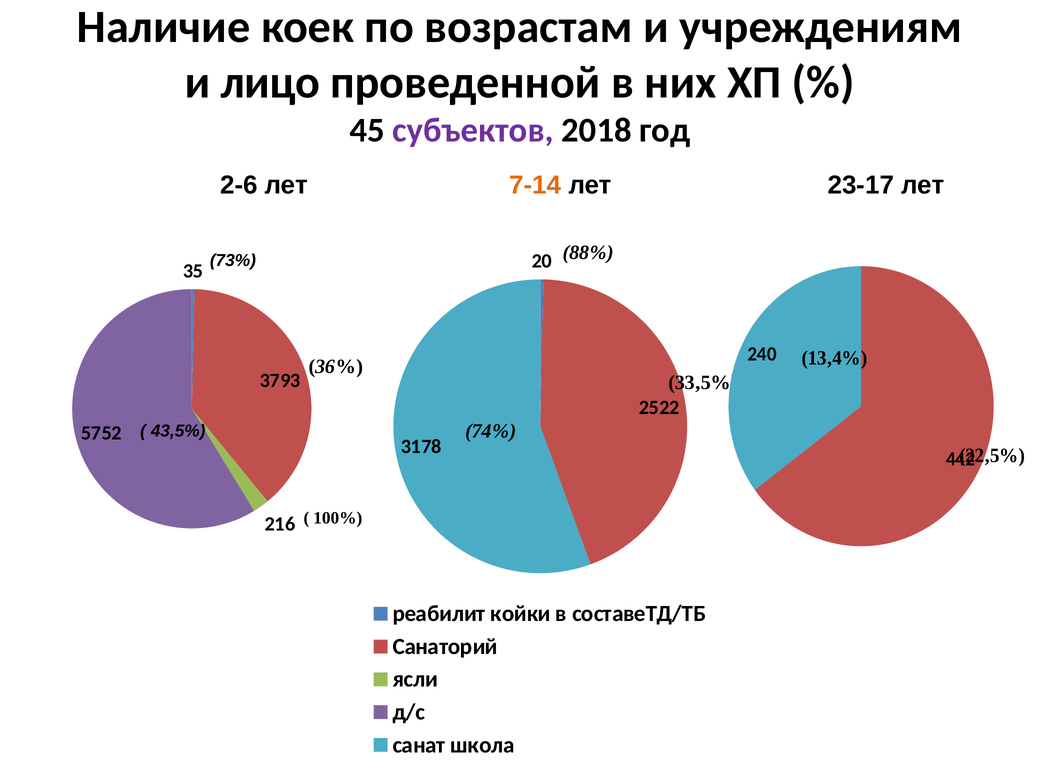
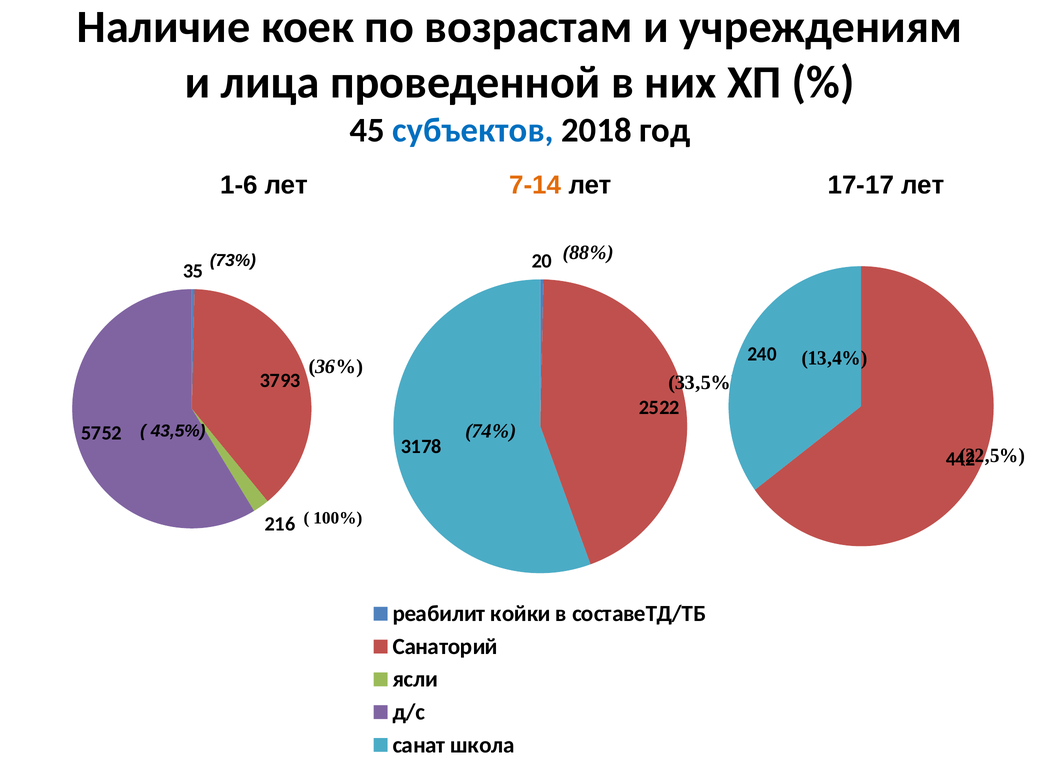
лицо: лицо -> лица (270, 83)
субъектов colour: purple -> blue (473, 130)
2-6: 2-6 -> 1-6 (239, 185)
23-17: 23-17 -> 17-17 (861, 185)
